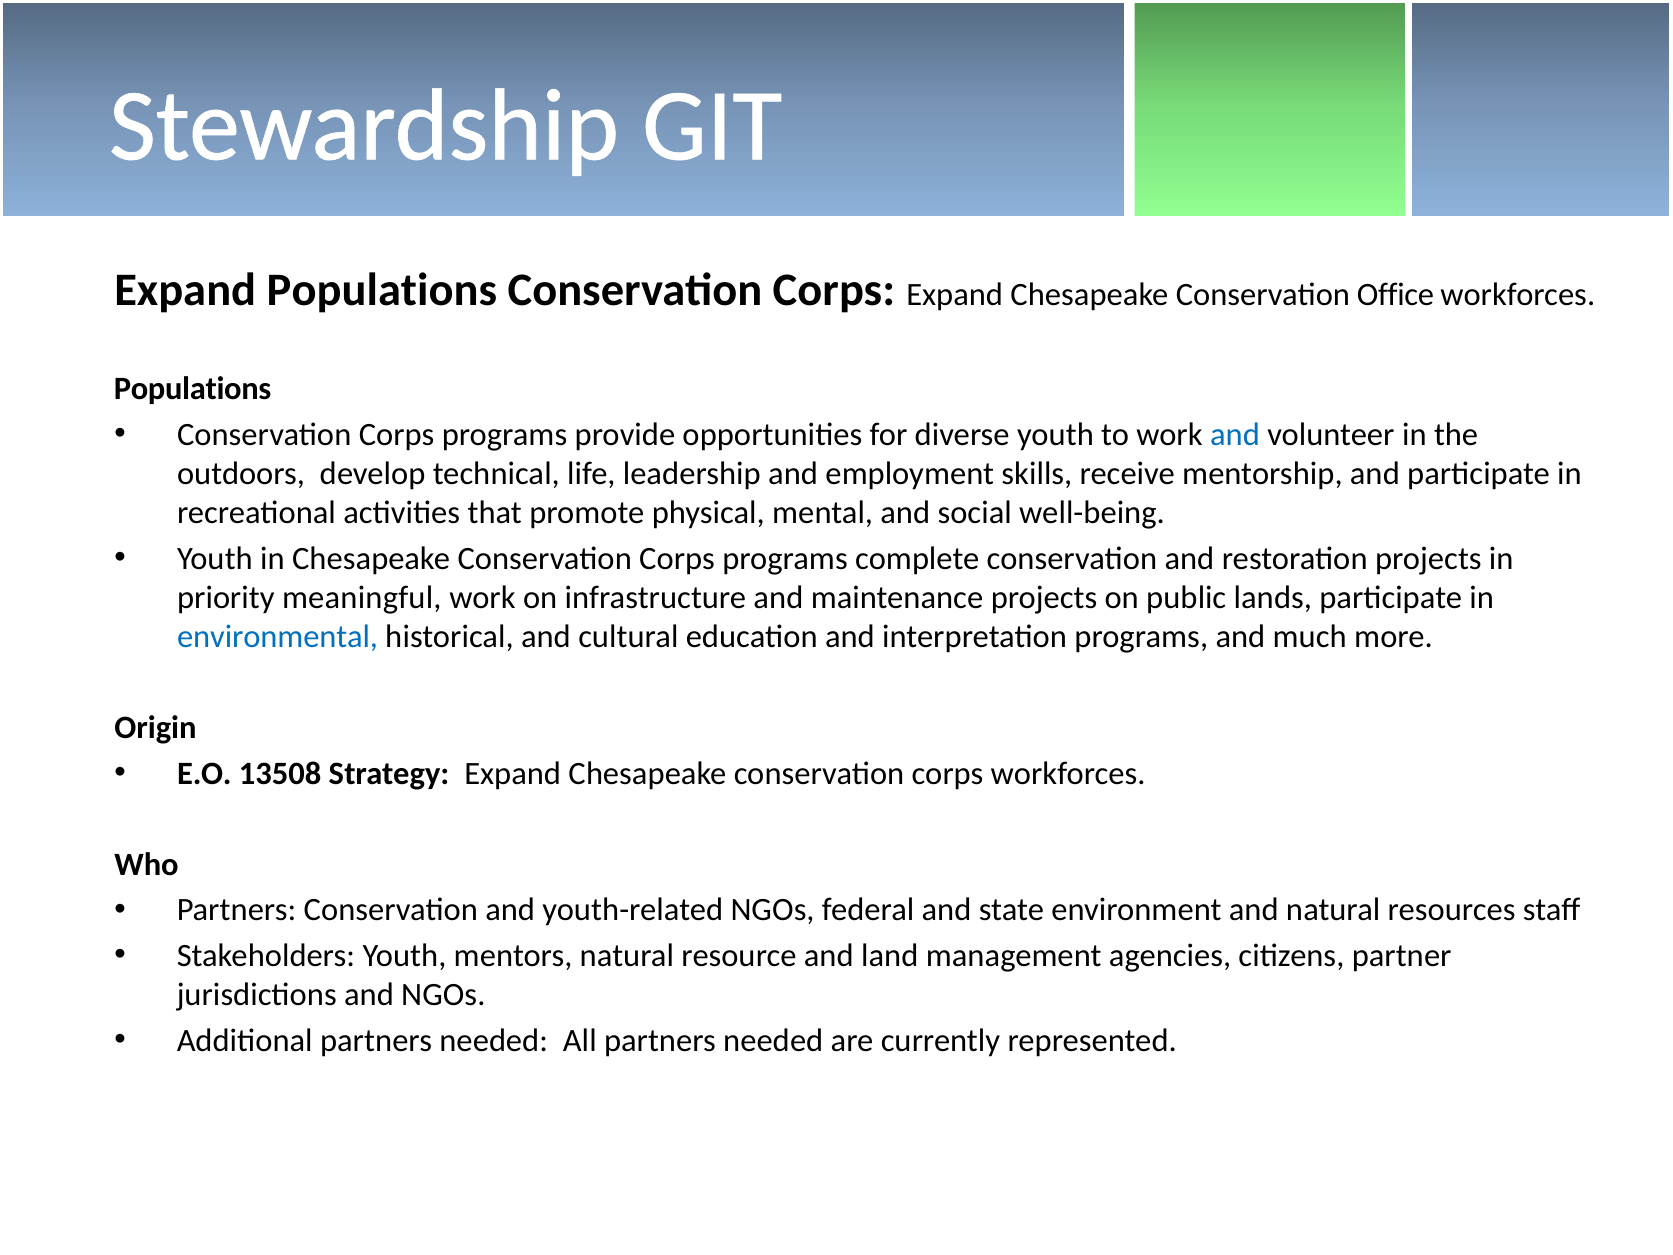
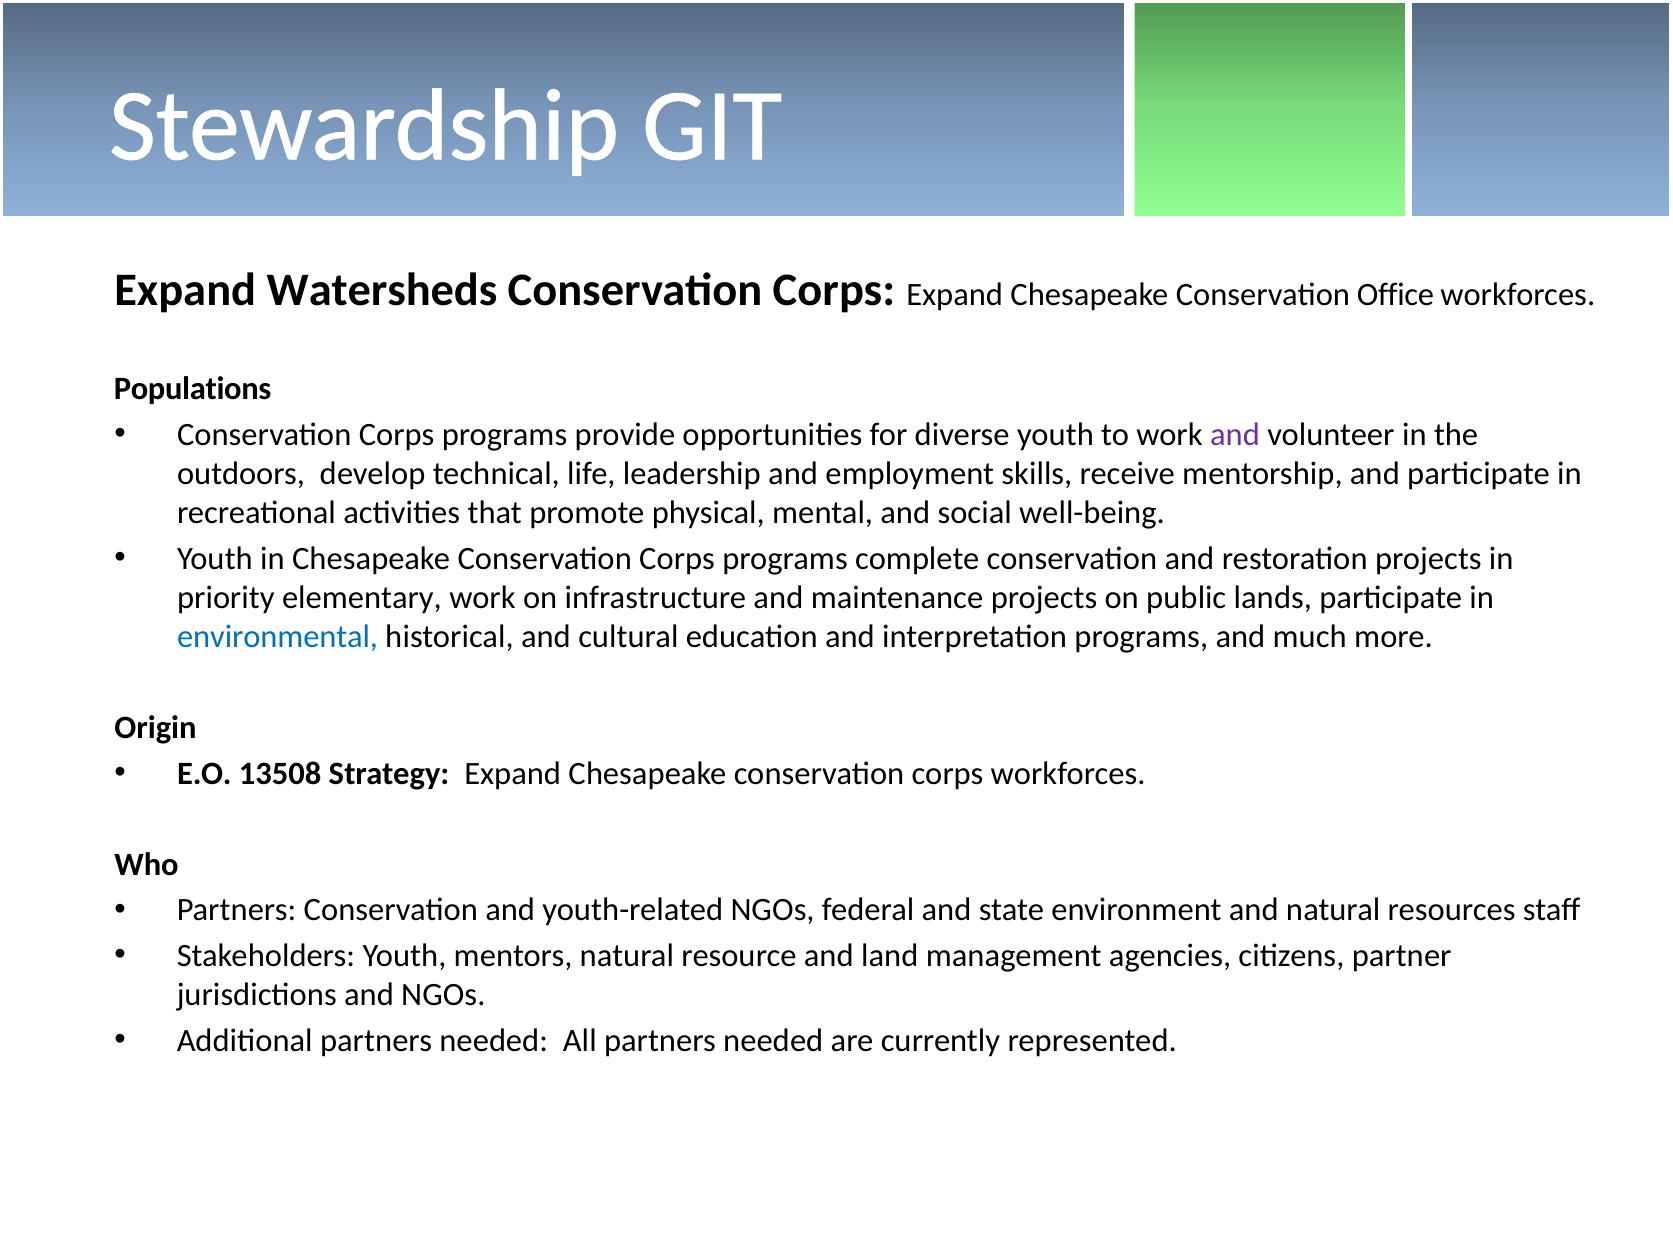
Expand Populations: Populations -> Watersheds (382, 290)
and colour: blue -> purple (1235, 435)
meaningful: meaningful -> elementary (362, 597)
